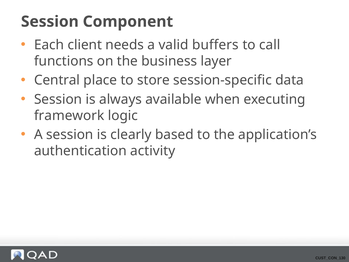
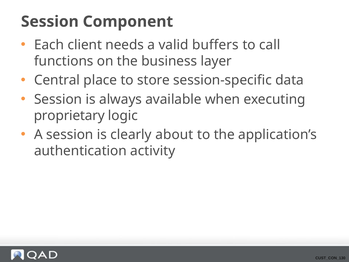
framework: framework -> proprietary (69, 115)
based: based -> about (174, 135)
